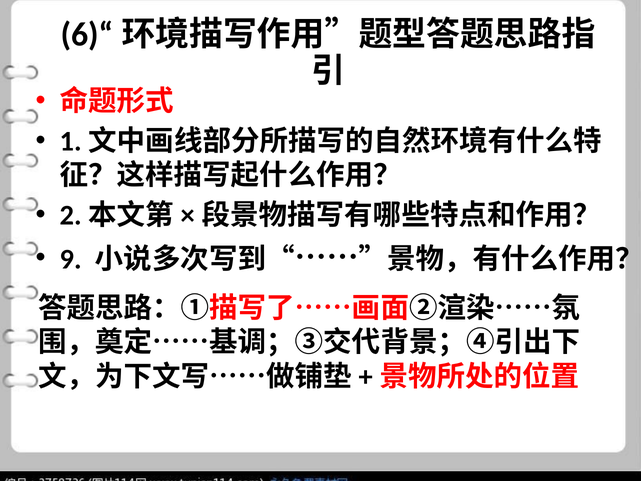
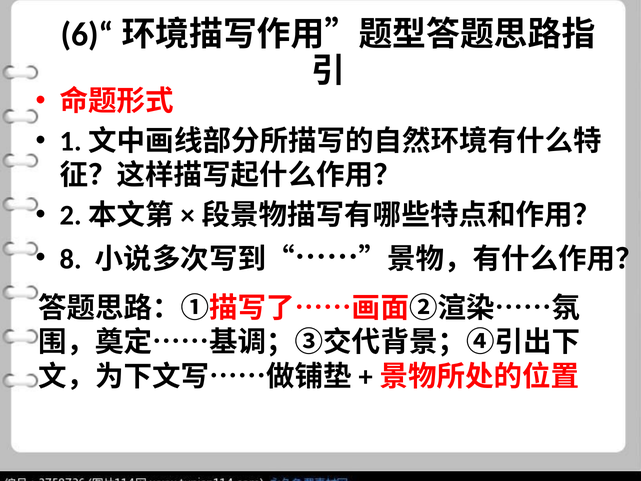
9: 9 -> 8 (71, 259)
